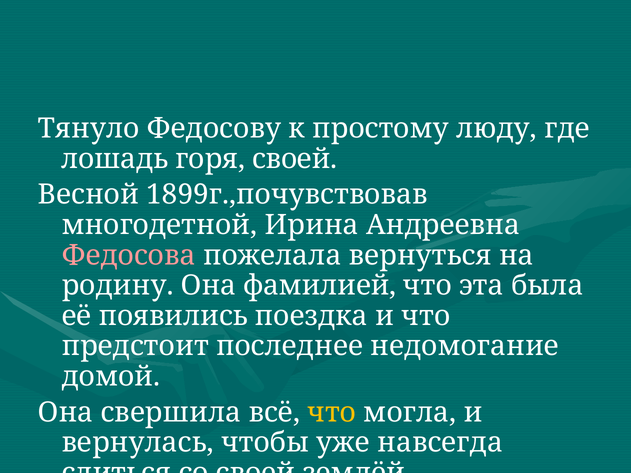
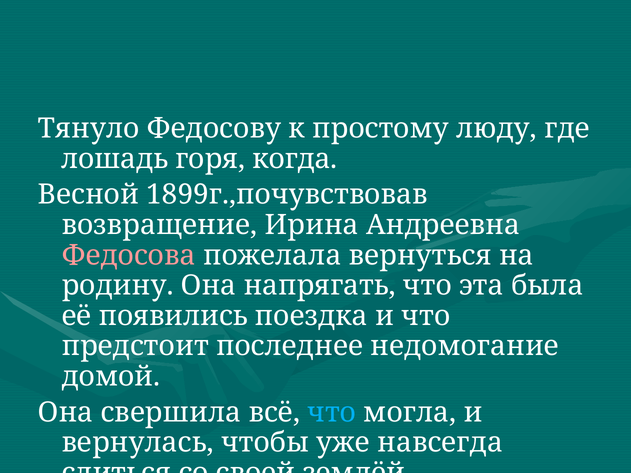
горя своей: своей -> когда (295, 159)
многодетной: многодетной -> возвращение (159, 225)
фамилией: фамилией -> напрягать (320, 286)
что colour: yellow -> light blue (332, 413)
